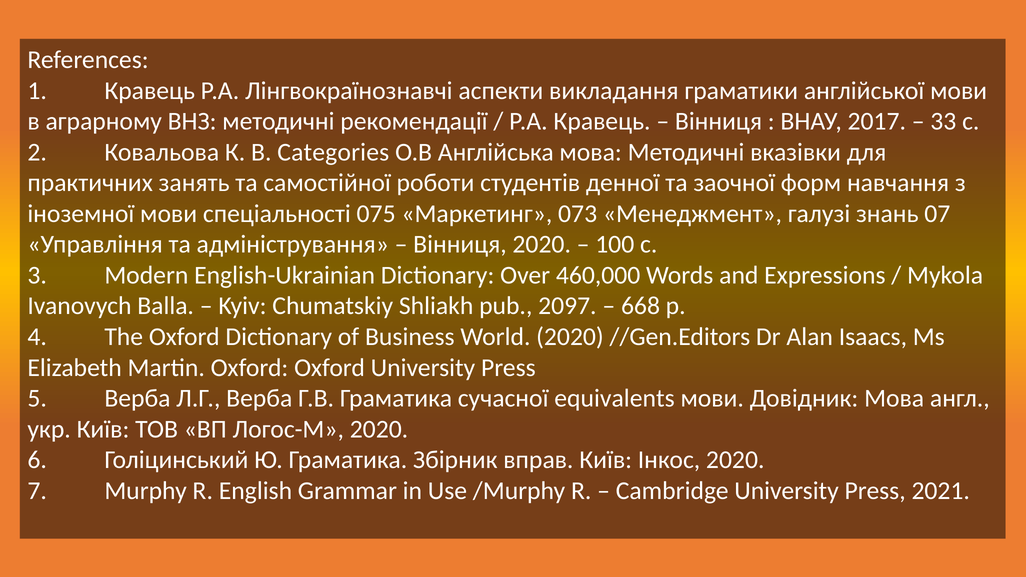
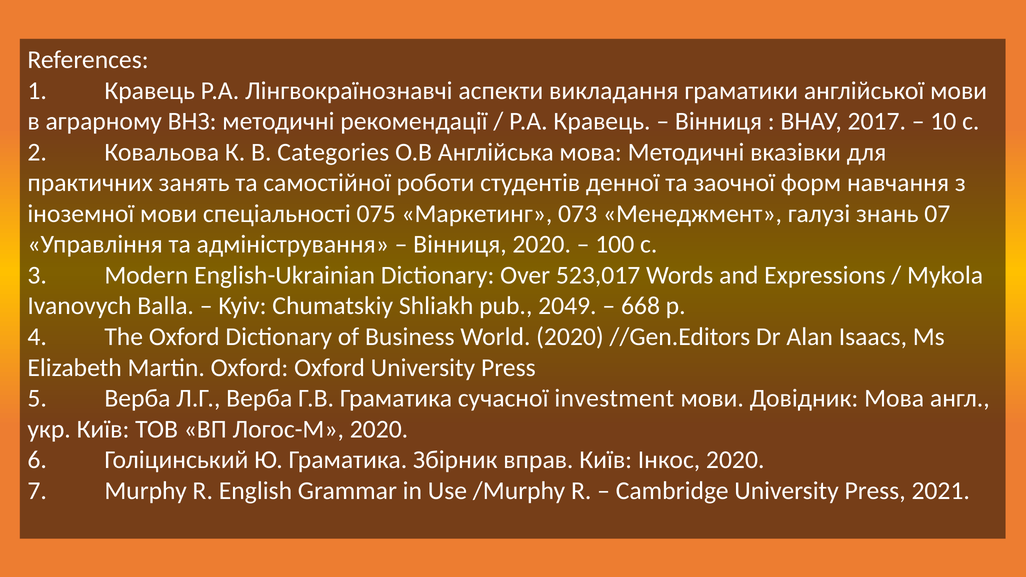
33: 33 -> 10 (943, 121)
460,000: 460,000 -> 523,017 (598, 275)
2097: 2097 -> 2049 (567, 306)
equivalents: equivalents -> investment (614, 398)
